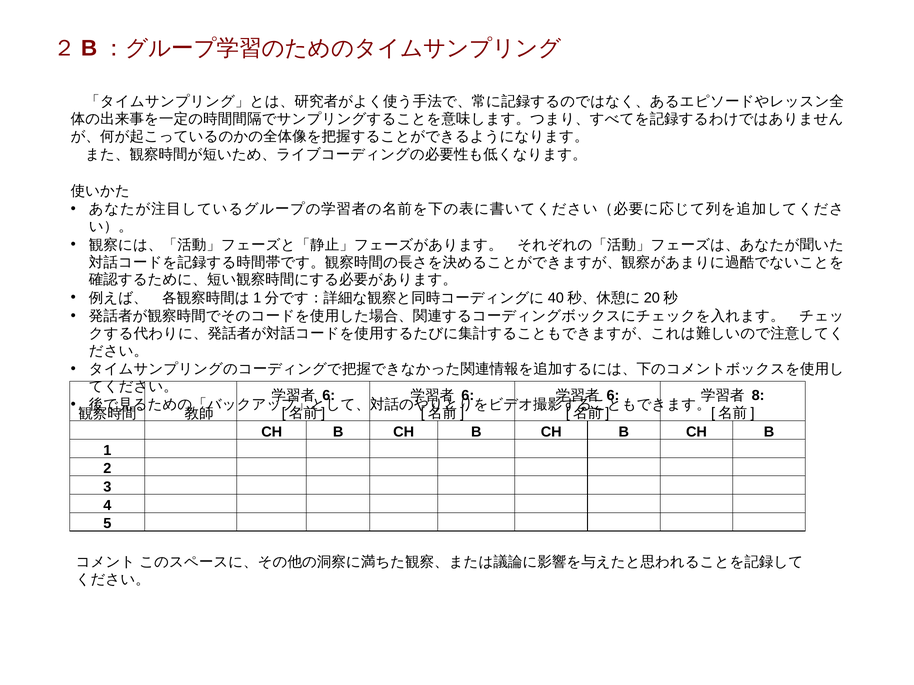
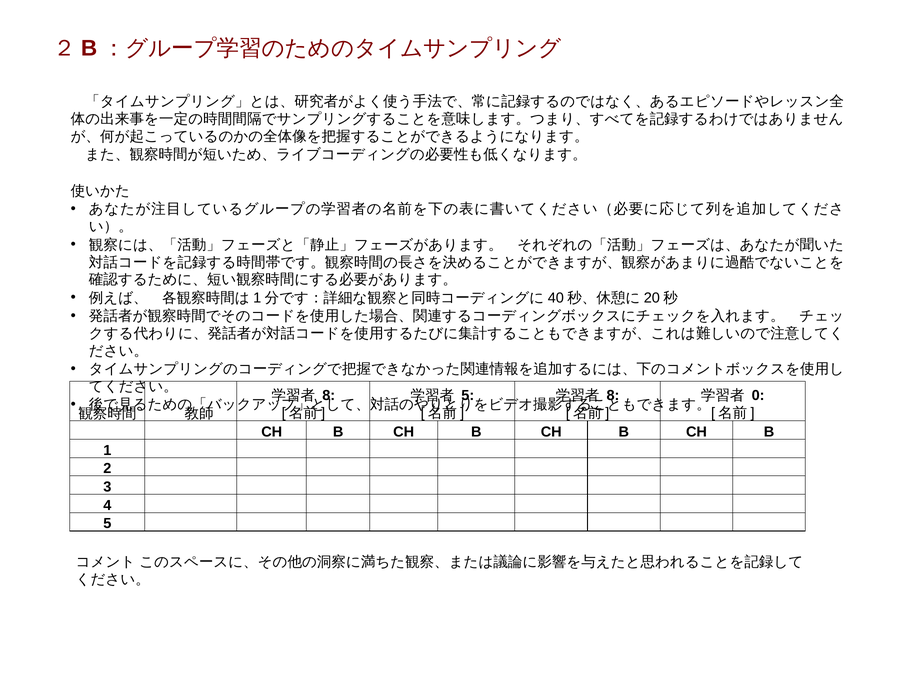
6: 6 -> 8 (329, 396)
6: 6 -> 5 (468, 396)
6: 6 -> 8 (613, 396)
8: 8 -> 0 (758, 396)
